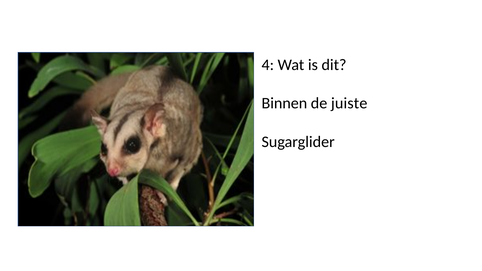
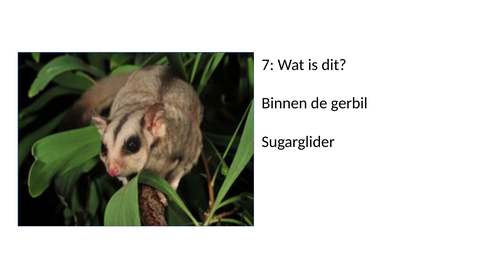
4: 4 -> 7 (268, 65)
juiste: juiste -> gerbil (349, 103)
